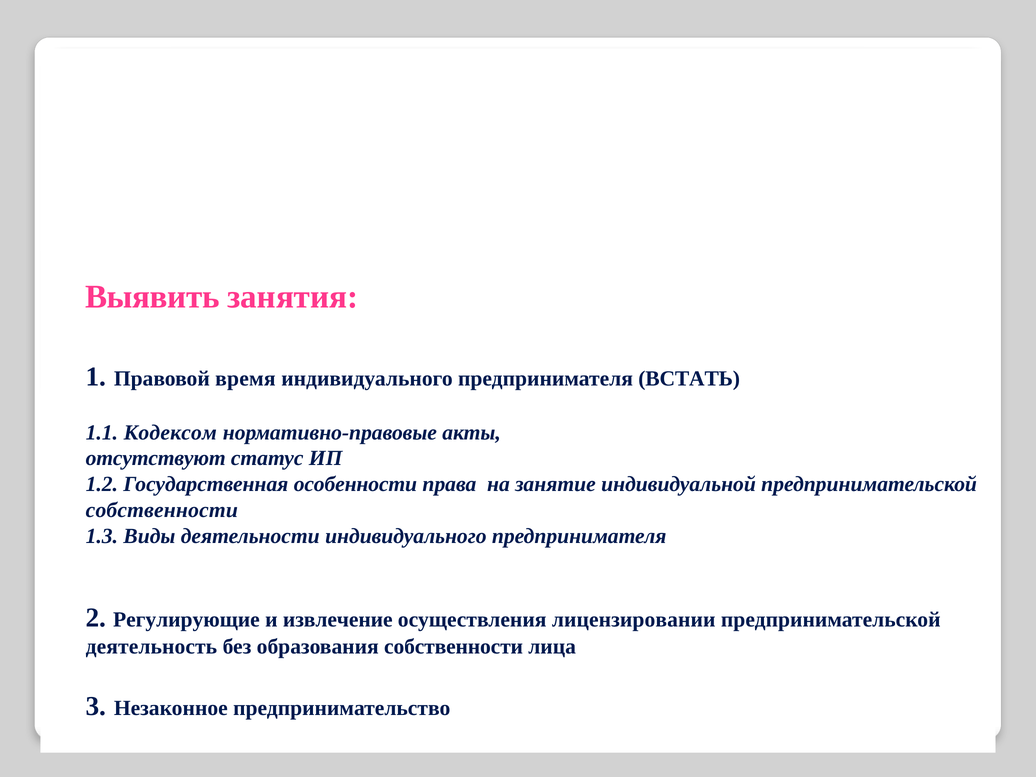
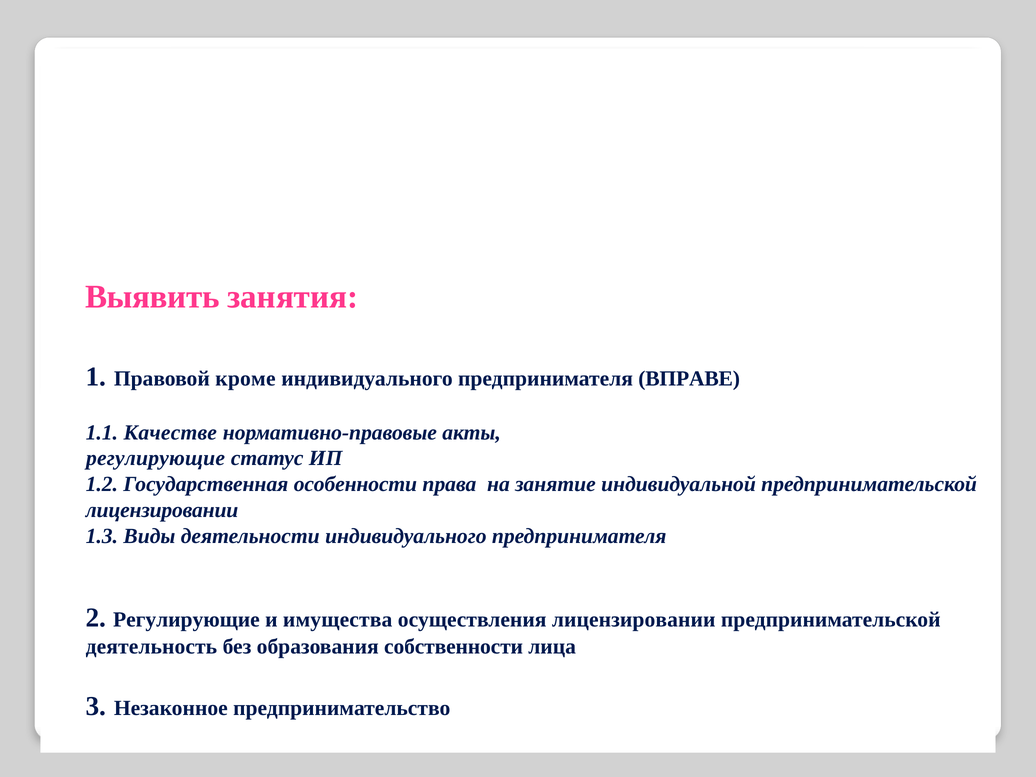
время: время -> кроме (245, 379)
ВСТАТЬ: ВСТАТЬ -> ВПРАВЕ (689, 379)
Кодексом: Кодексом -> Качестве (170, 432)
отсутствуют: отсутствуют -> регулирующие (156, 458)
собственности: собственности -> лицензировании (162, 510)
извлечение: извлечение -> имущества (338, 619)
